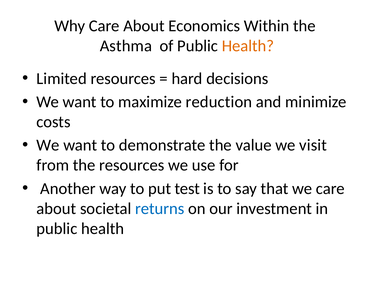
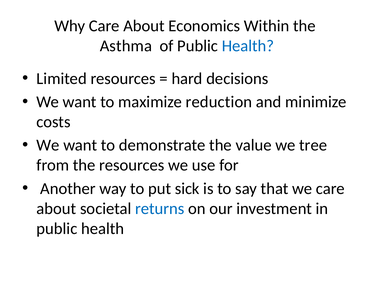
Health colour: orange -> blue (248, 46)
visit: visit -> tree (313, 145)
test: test -> sick (187, 188)
